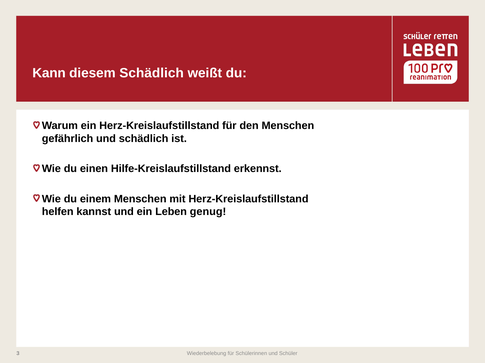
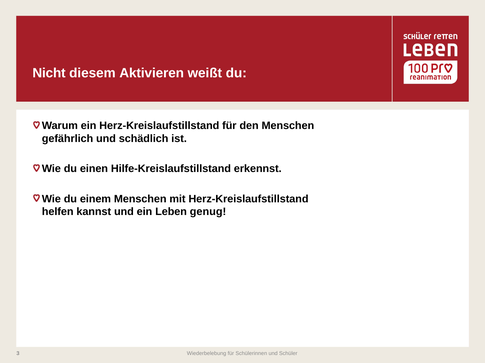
Kann: Kann -> Nicht (49, 73)
diesem Schädlich: Schädlich -> Aktivieren (152, 73)
